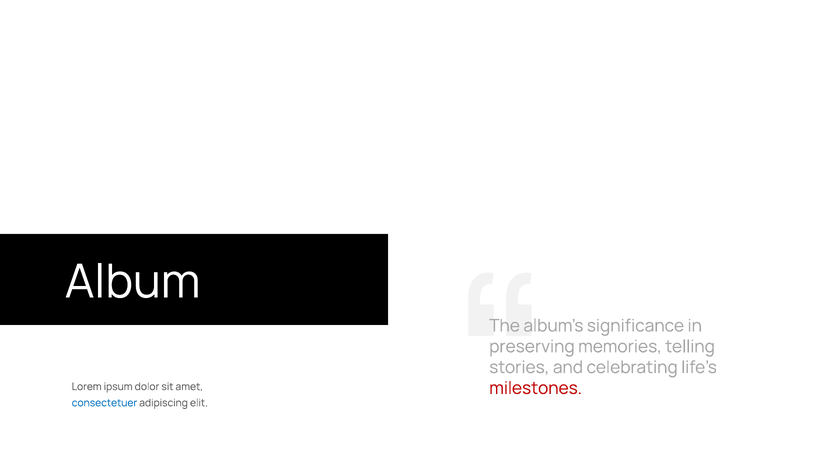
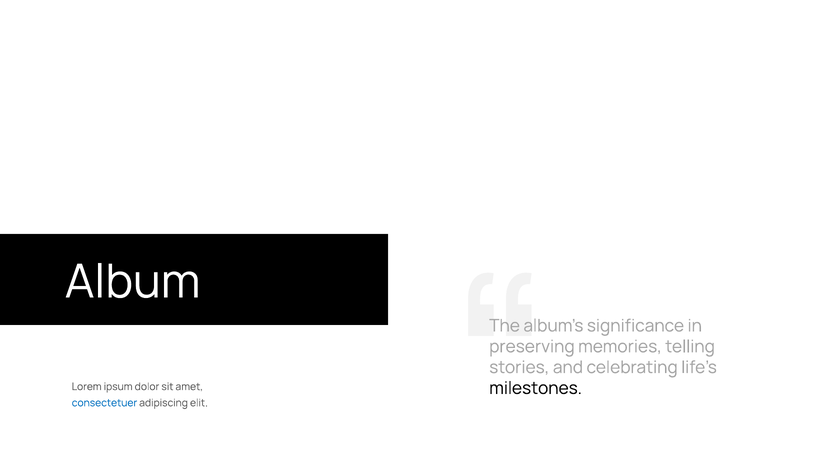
milestones colour: red -> black (536, 388)
